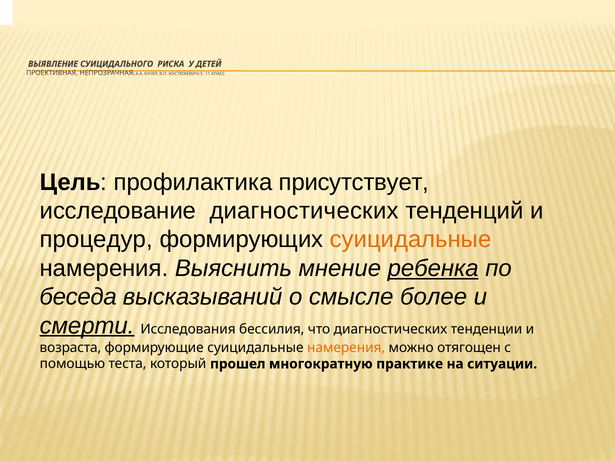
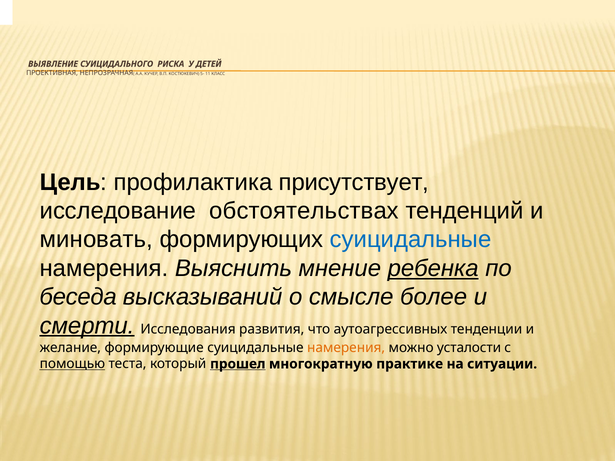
исследование диагностических: диагностических -> обстоятельствах (304, 211)
процедур: процедур -> миновать (96, 240)
суицидальные colour: orange -> blue (411, 240)
бессилия: бессилия -> развития (272, 329)
что диагностических: диагностических -> аутоагрессивных (391, 329)
возраста: возраста -> желание (70, 348)
отягощен: отягощен -> усталости (469, 348)
помощью underline: none -> present (72, 364)
прошел underline: none -> present (238, 364)
